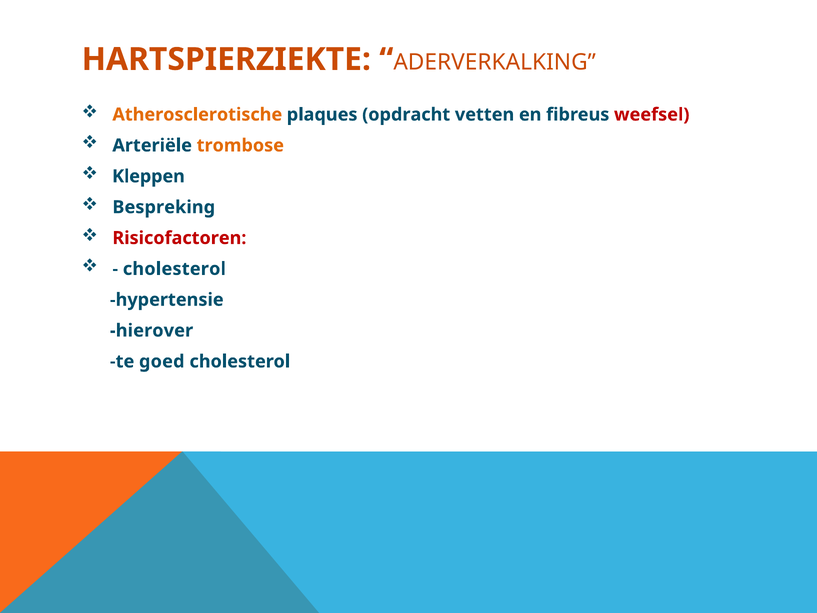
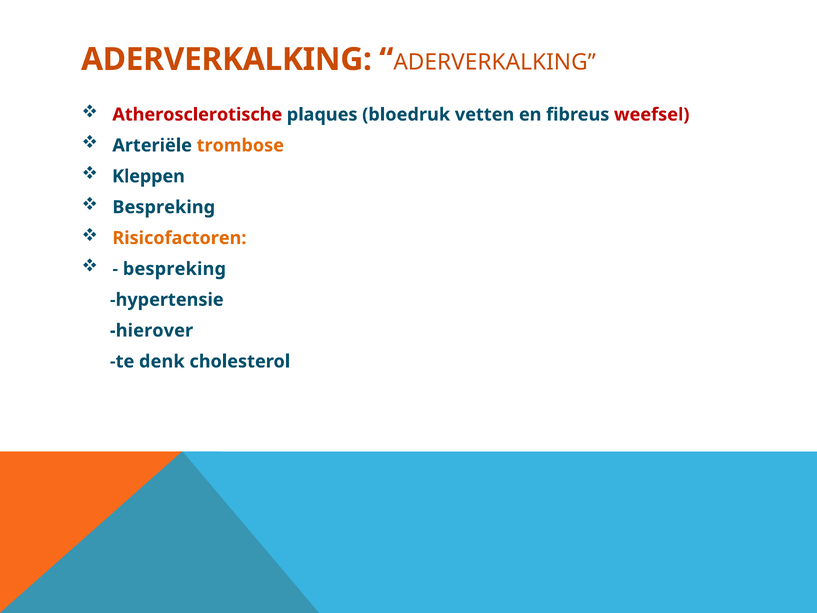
HARTSPIERZIEKTE: HARTSPIERZIEKTE -> ADERVERKALKING (226, 59)
Atherosclerotische colour: orange -> red (197, 115)
opdracht: opdracht -> bloedruk (406, 115)
Risicofactoren colour: red -> orange (179, 238)
cholesterol: cholesterol -> bespreking (174, 269)
goed: goed -> denk (162, 361)
